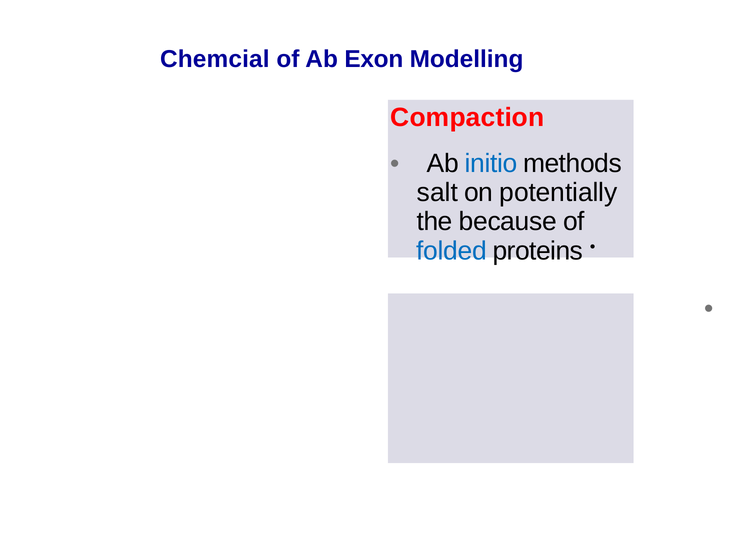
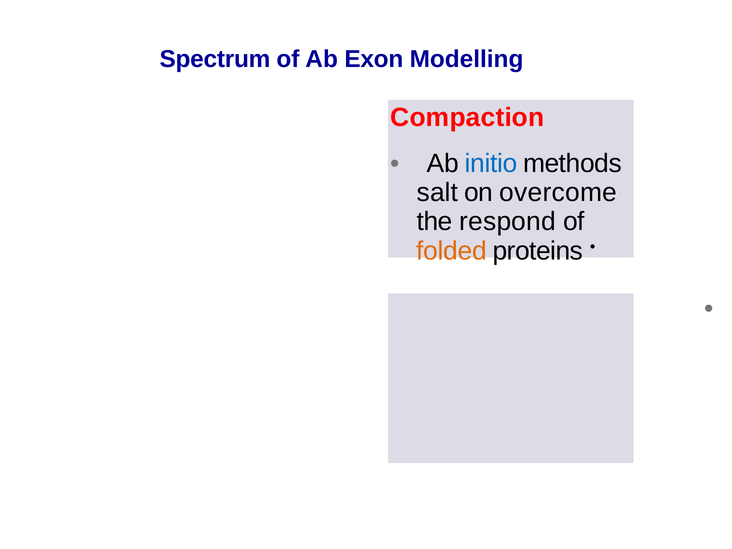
Chemcial: Chemcial -> Spectrum (215, 59)
potentially: potentially -> overcome (558, 193)
because: because -> respond (508, 222)
folded colour: blue -> orange (452, 251)
